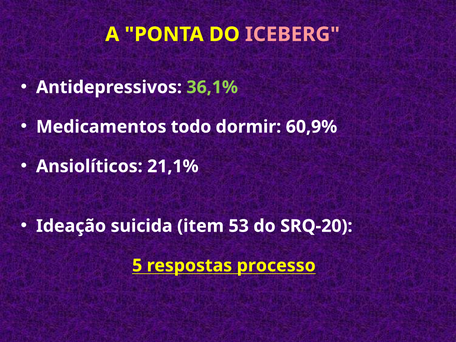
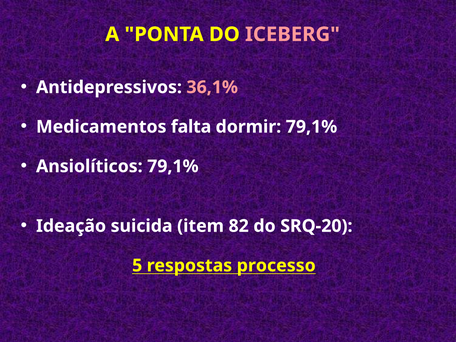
36,1% colour: light green -> pink (212, 87)
todo: todo -> falta (191, 127)
dormir 60,9%: 60,9% -> 79,1% (311, 127)
Ansiolíticos 21,1%: 21,1% -> 79,1% (173, 166)
53: 53 -> 82 (239, 226)
